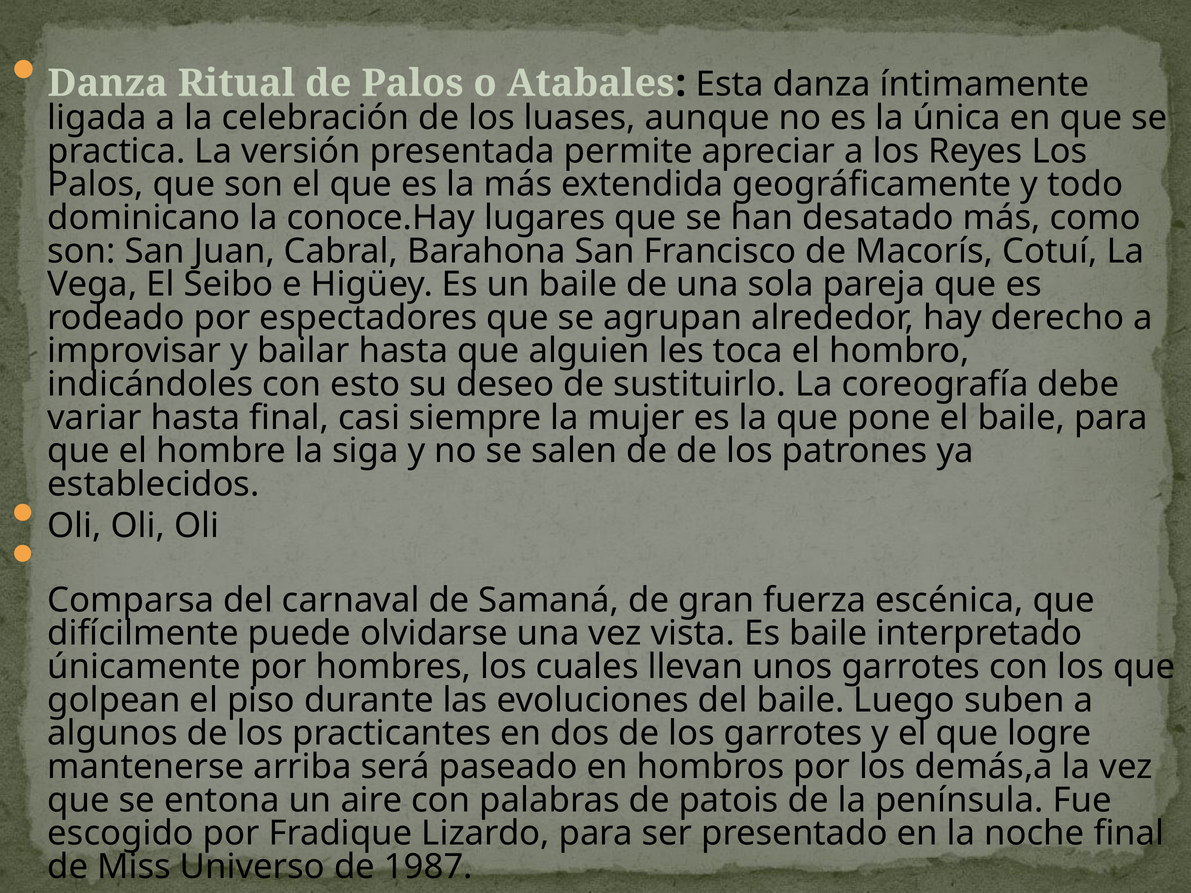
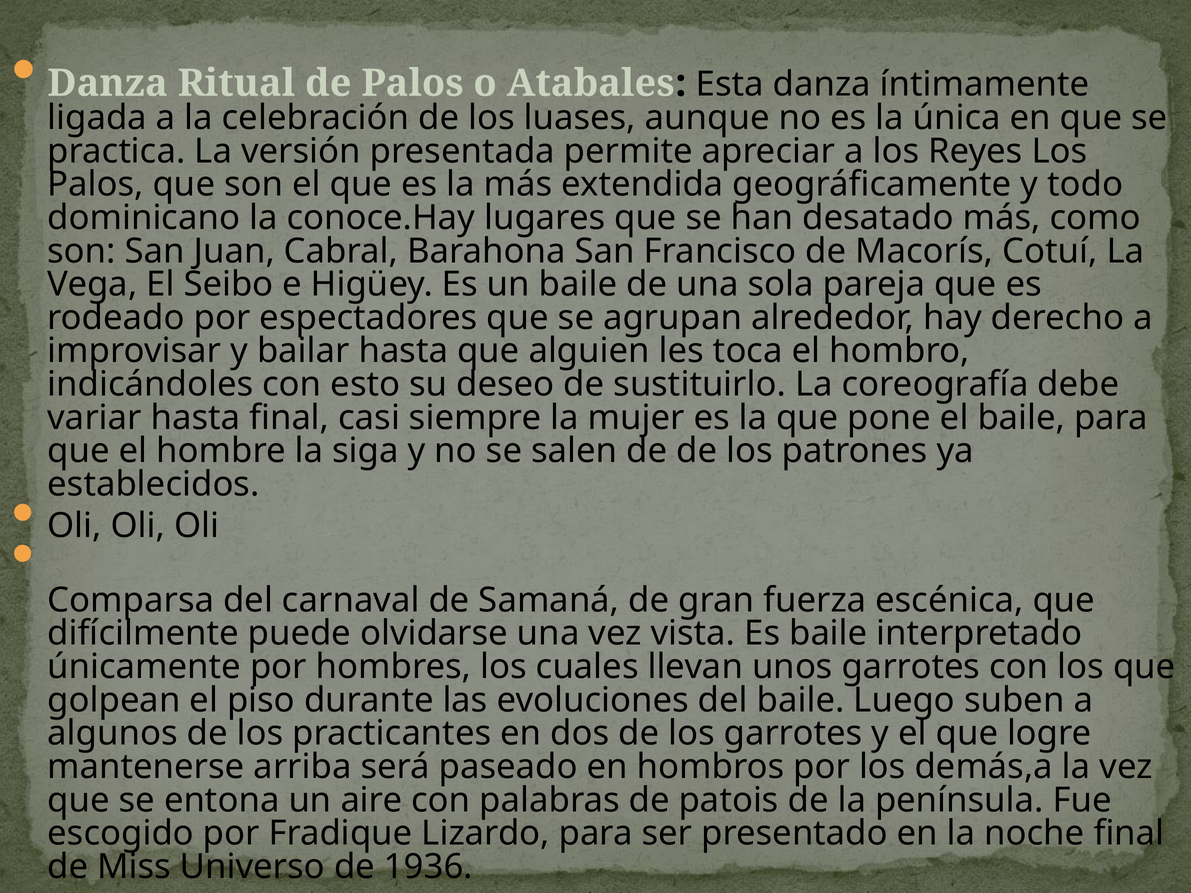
1987: 1987 -> 1936 (428, 867)
